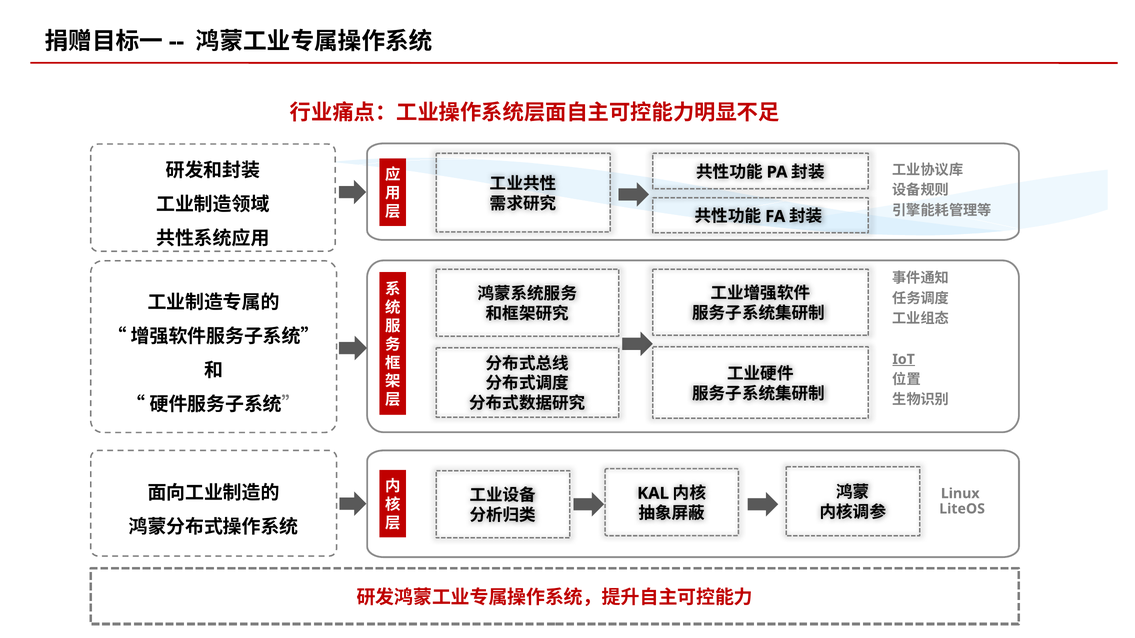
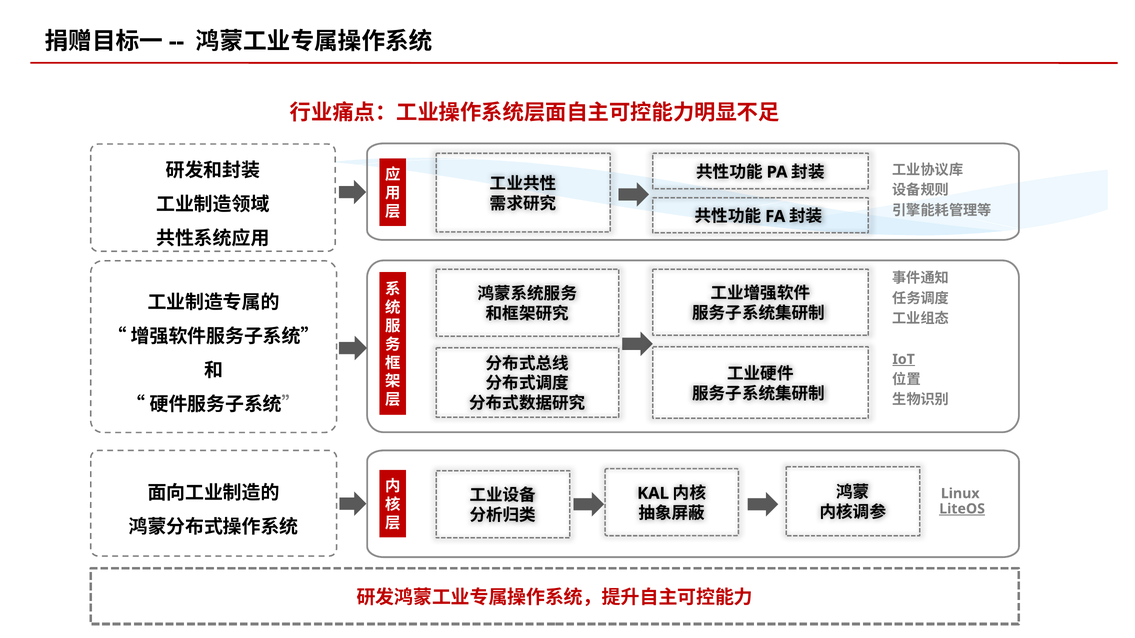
LiteOS underline: none -> present (962, 509)
